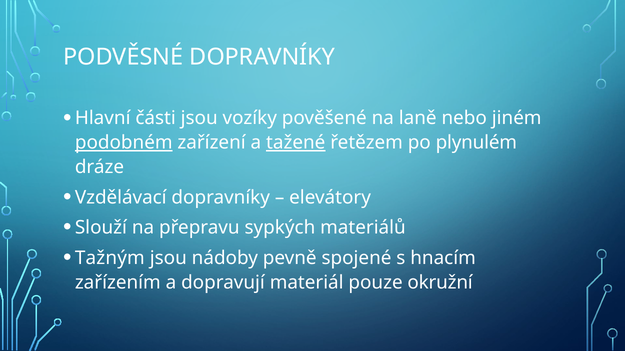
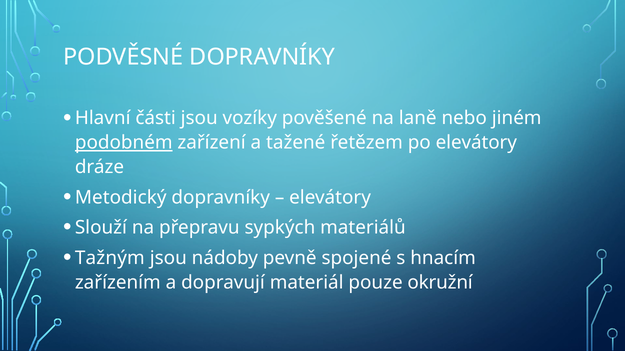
tažené underline: present -> none (296, 143)
po plynulém: plynulém -> elevátory (476, 143)
Vzdělávací: Vzdělávací -> Metodický (121, 198)
